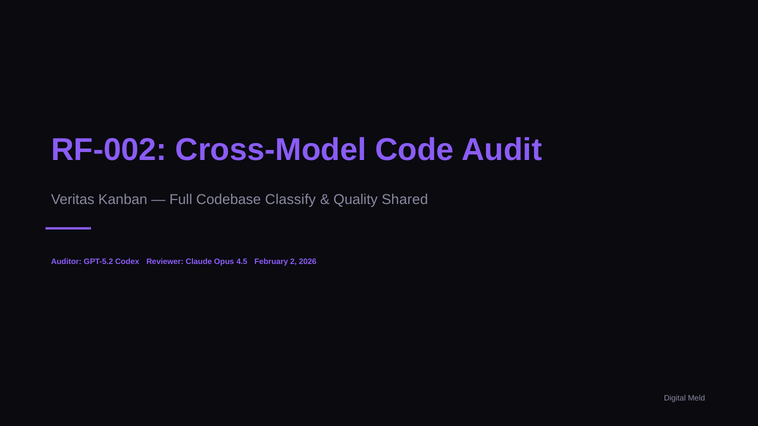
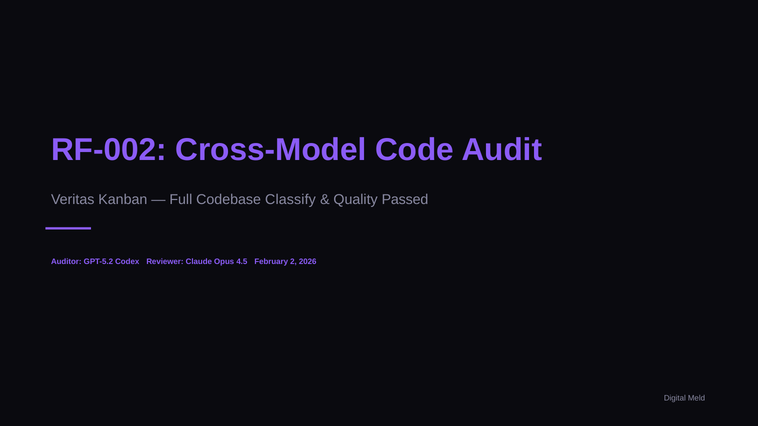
Shared: Shared -> Passed (405, 200)
